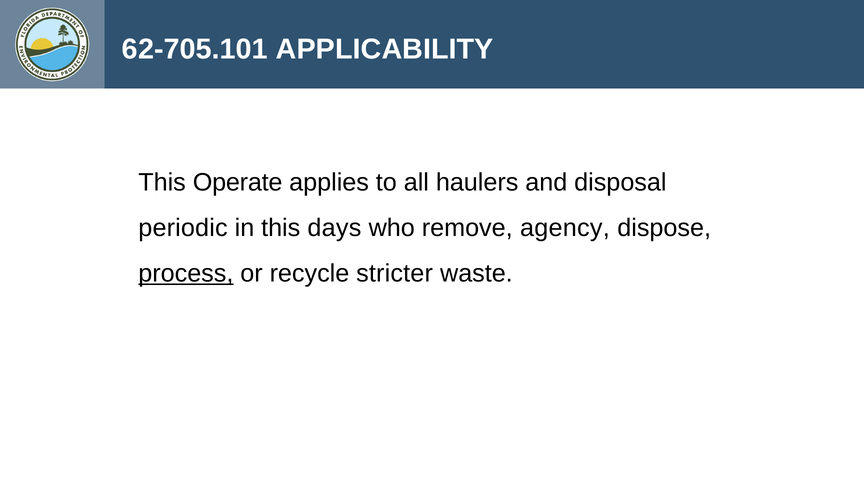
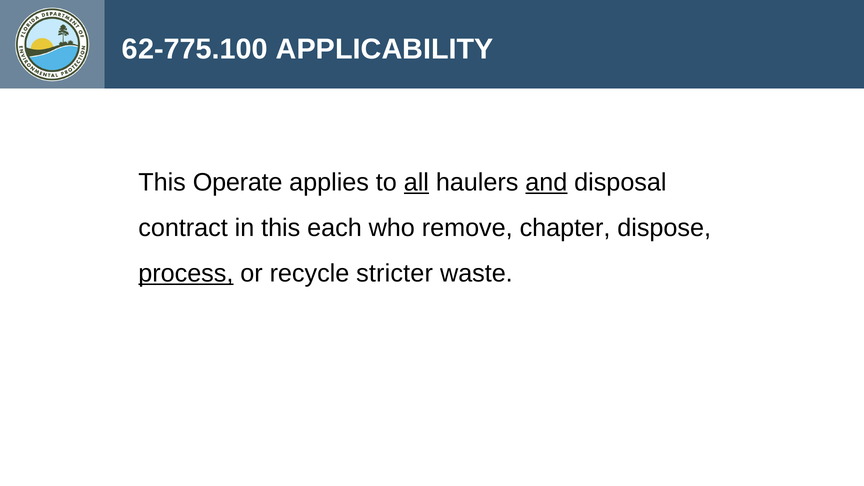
62-705.101: 62-705.101 -> 62-775.100 (195, 49)
all underline: none -> present (416, 183)
and underline: none -> present (546, 183)
periodic: periodic -> contract (183, 228)
days: days -> each (335, 228)
agency: agency -> chapter (565, 228)
